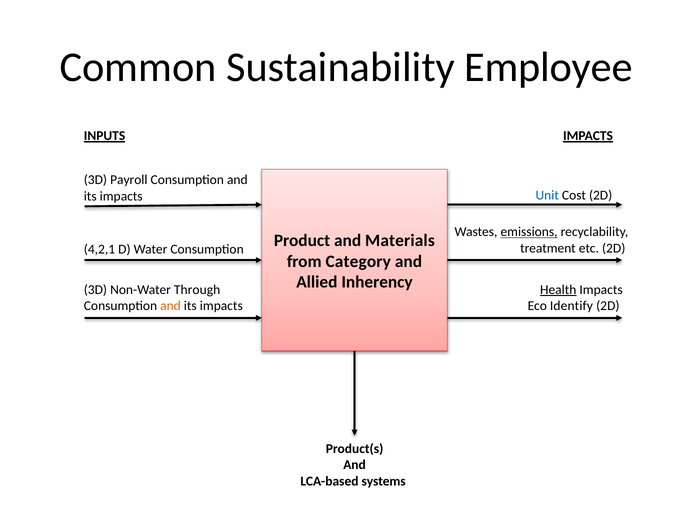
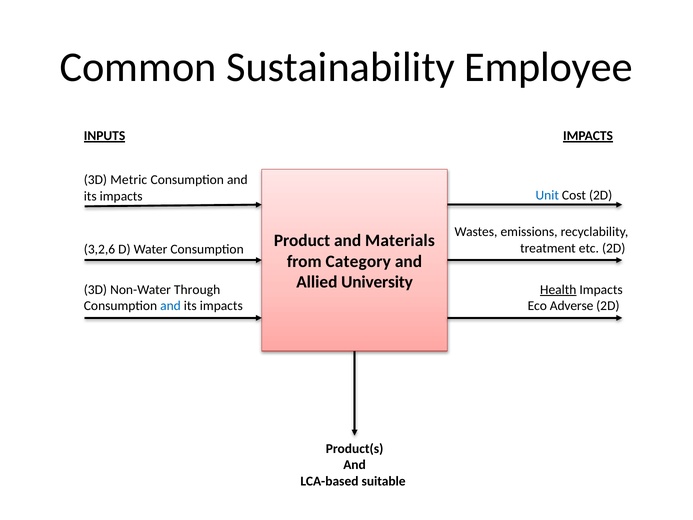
Payroll: Payroll -> Metric (129, 180)
emissions underline: present -> none (529, 232)
4,2,1: 4,2,1 -> 3,2,6 (99, 249)
Inherency: Inherency -> University (377, 282)
and colour: orange -> blue (171, 306)
Identify: Identify -> Adverse (572, 306)
systems: systems -> suitable (384, 481)
